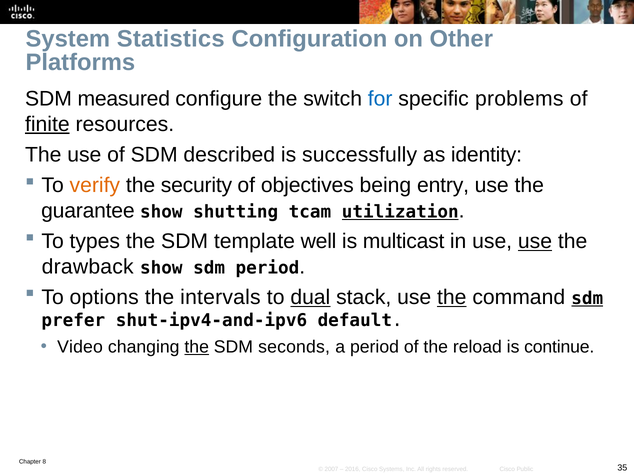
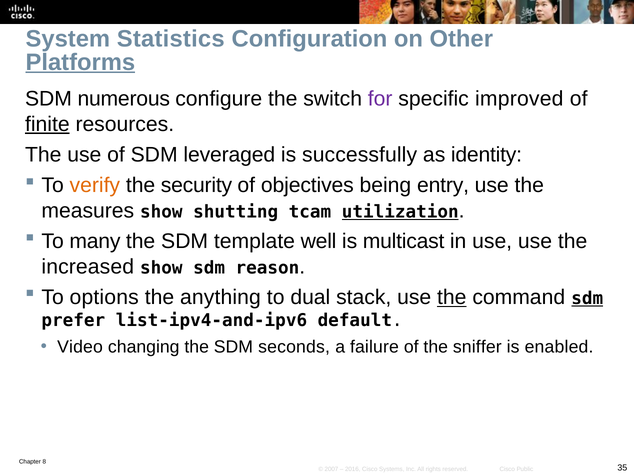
Platforms underline: none -> present (80, 62)
measured: measured -> numerous (124, 99)
for colour: blue -> purple (380, 99)
problems: problems -> improved (519, 99)
described: described -> leveraged (229, 155)
guarantee: guarantee -> measures (88, 211)
types: types -> many (95, 242)
use underline: present -> none (535, 242)
drawback: drawback -> increased (88, 267)
sdm period: period -> reason (267, 268)
intervals: intervals -> anything (220, 298)
dual underline: present -> none (310, 298)
shut-ipv4-and-ipv6: shut-ipv4-and-ipv6 -> list-ipv4-and-ipv6 (211, 321)
the underline: present -> none (197, 347)
a period: period -> failure (374, 347)
reload: reload -> sniffer (477, 347)
continue: continue -> enabled (559, 347)
